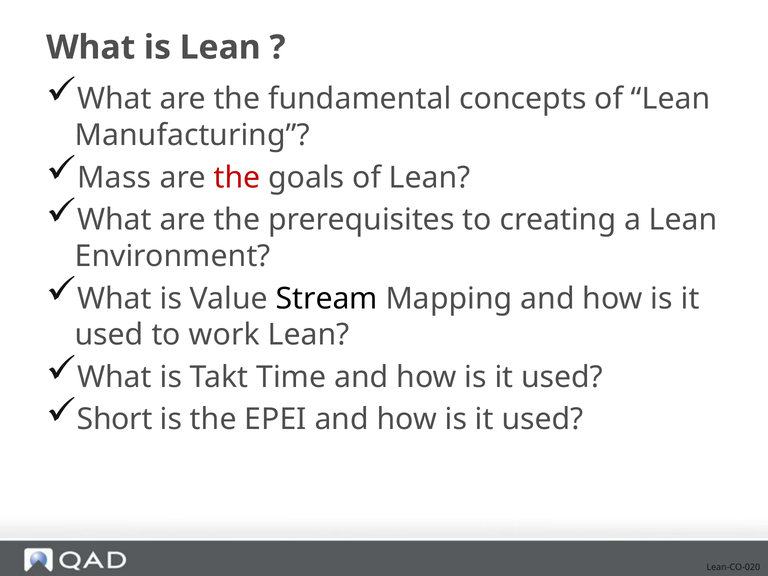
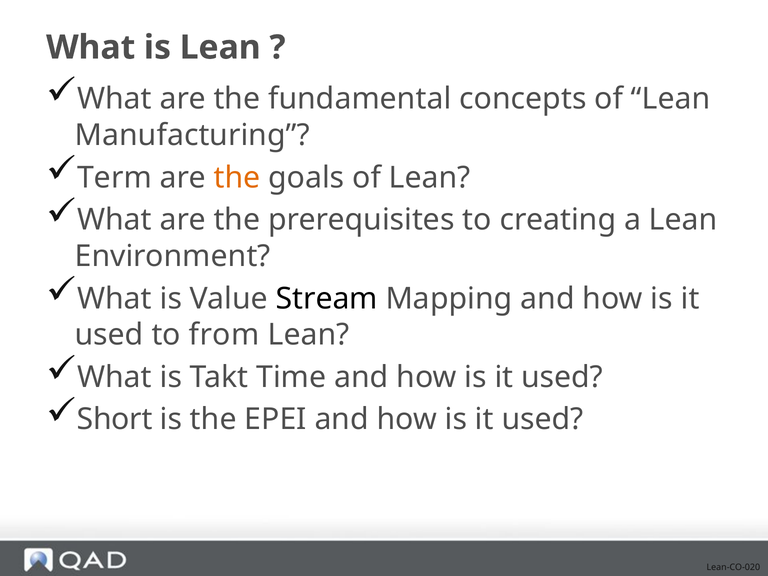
Mass: Mass -> Term (114, 178)
the colour: red -> orange (237, 178)
work: work -> from (224, 335)
